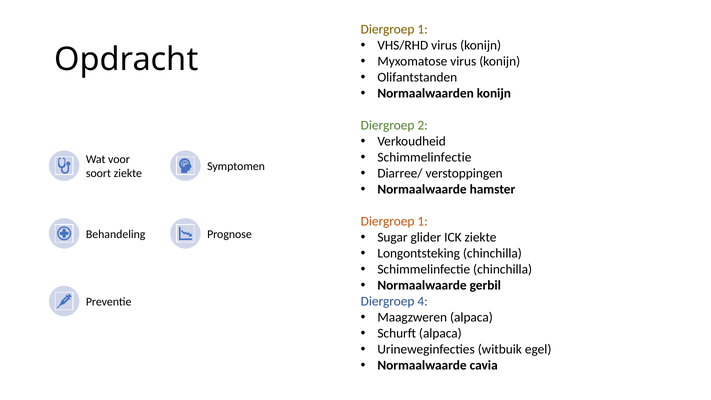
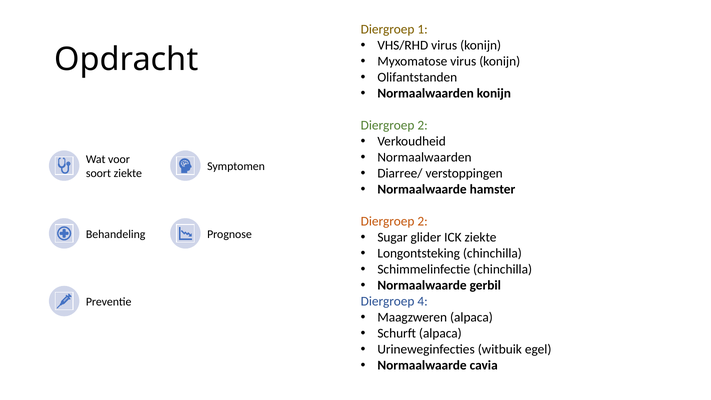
Schimmelinfectie: Schimmelinfectie -> Normaalwaarden (424, 157)
1: 1 -> 2 (423, 221)
